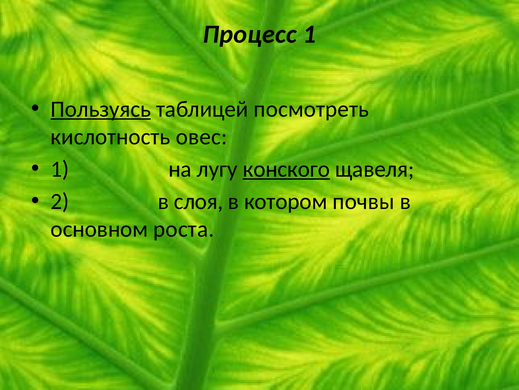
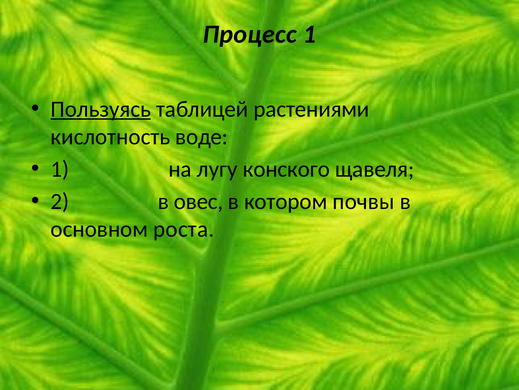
посмотреть: посмотреть -> растениями (312, 109)
овес: овес -> воде (202, 137)
конского underline: present -> none (286, 169)
слоя: слоя -> овес (199, 201)
